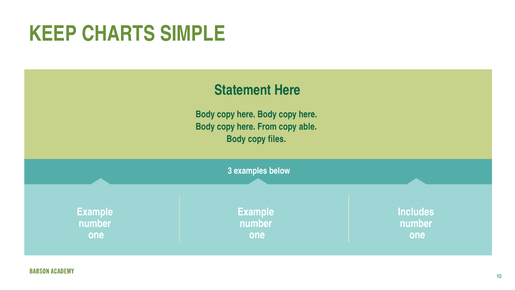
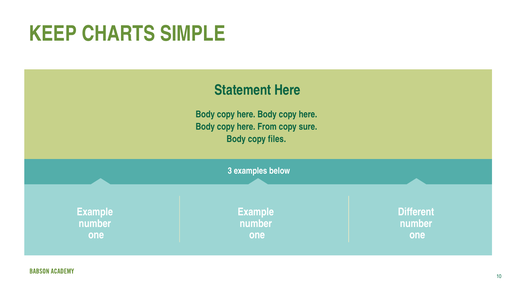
able: able -> sure (308, 127)
Includes: Includes -> Different (416, 212)
